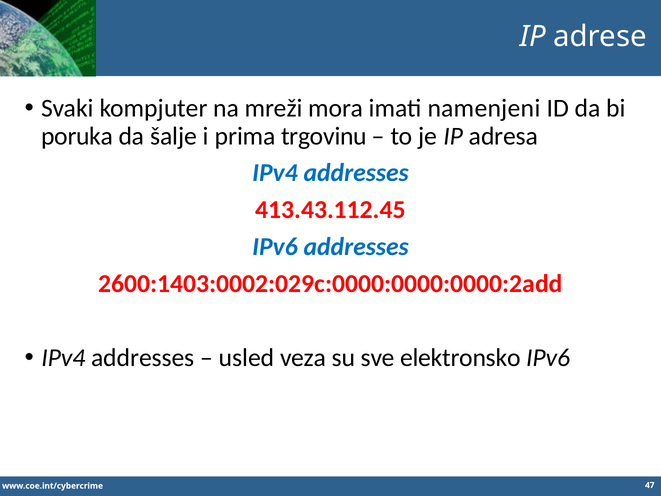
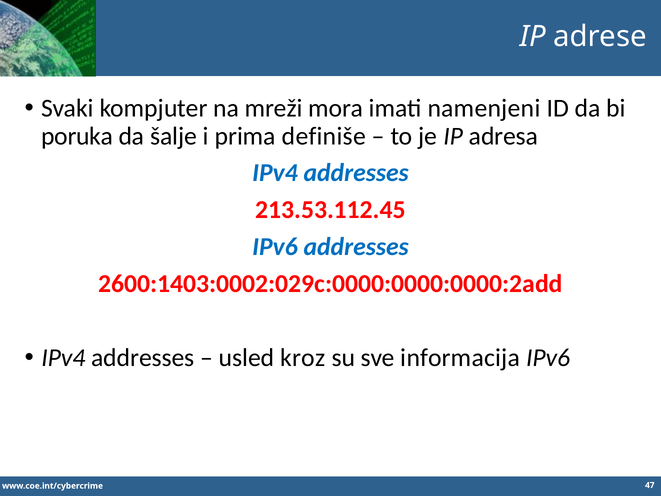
trgovinu: trgovinu -> definiše (324, 136)
413.43.112.45: 413.43.112.45 -> 213.53.112.45 (330, 210)
veza: veza -> kroz (303, 358)
elektronsko: elektronsko -> informacija (460, 358)
